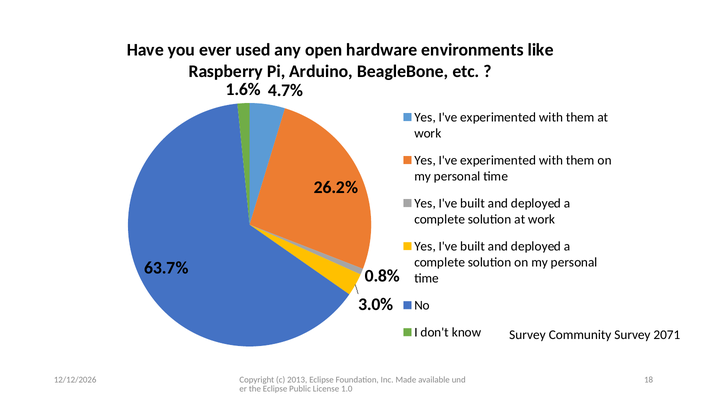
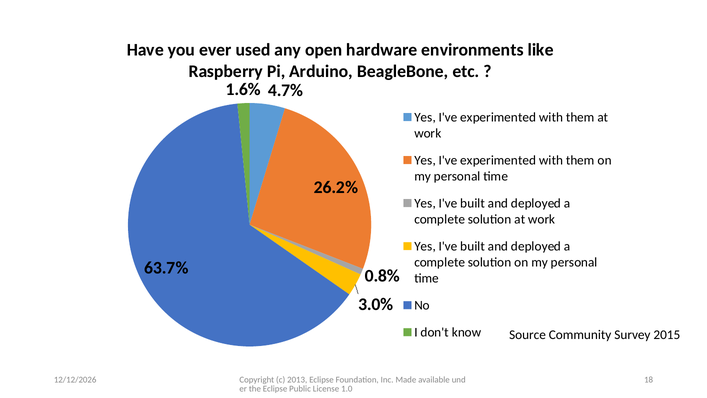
know Survey: Survey -> Source (528, 334)
2071: 2071 -> 2015 (667, 334)
